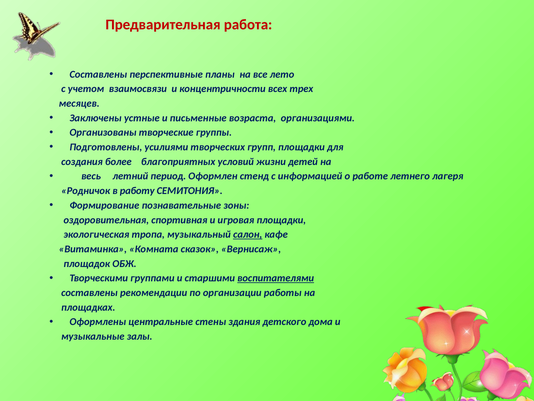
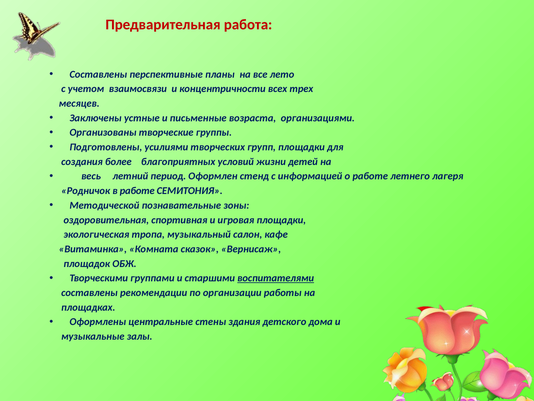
в работу: работу -> работе (137, 191)
Формирование: Формирование -> Методической (104, 205)
салон underline: present -> none (248, 234)
